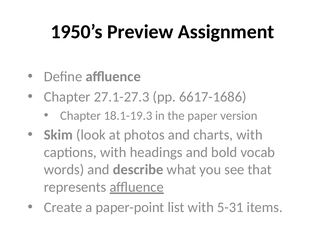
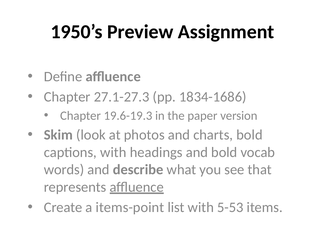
6617-1686: 6617-1686 -> 1834-1686 (213, 97)
18.1-19.3: 18.1-19.3 -> 19.6-19.3 (128, 116)
charts with: with -> bold (250, 135)
paper-point: paper-point -> items-point (130, 207)
5-31: 5-31 -> 5-53 (230, 207)
